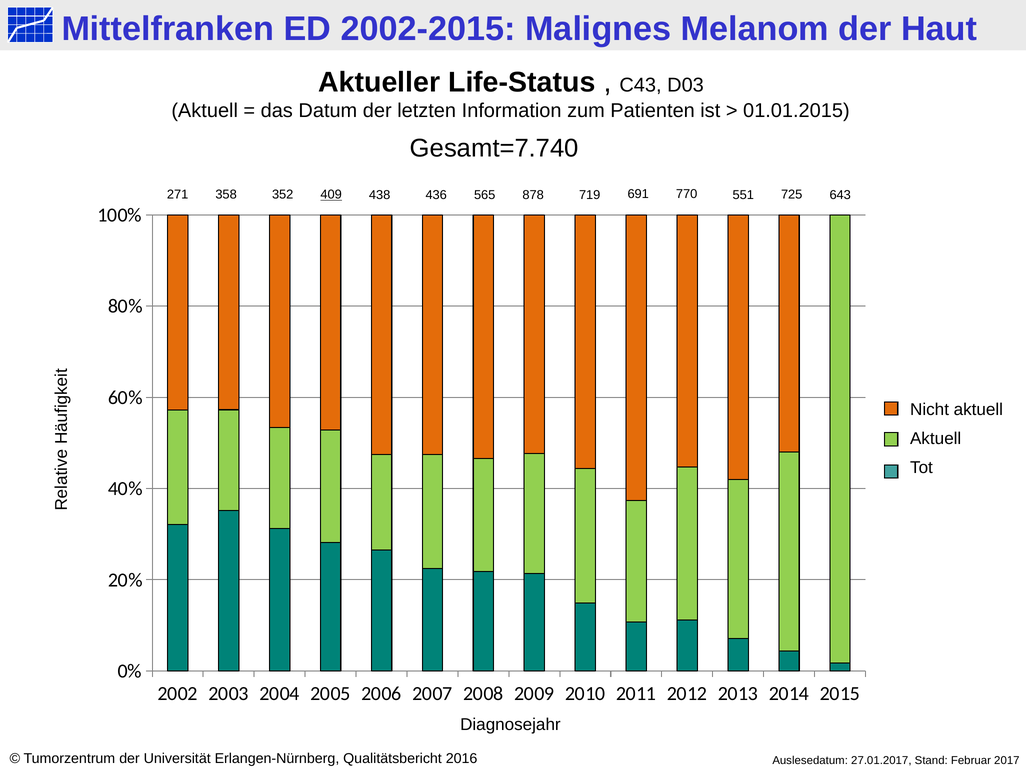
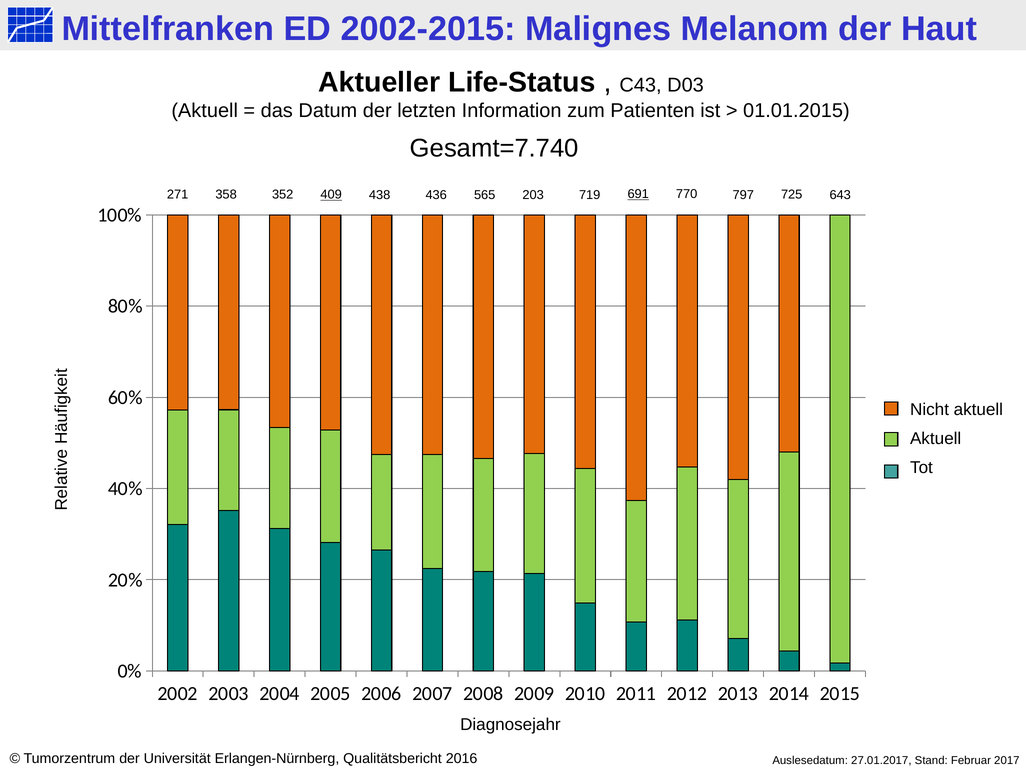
878: 878 -> 203 (533, 195)
691 underline: none -> present (638, 194)
551: 551 -> 797 (743, 195)
